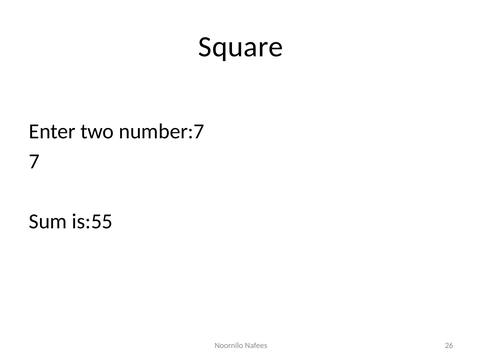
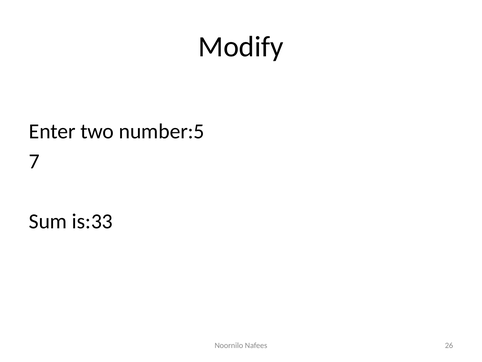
Square: Square -> Modify (241, 47)
number:7: number:7 -> number:5 (162, 131)
is:55: is:55 -> is:33 (92, 221)
